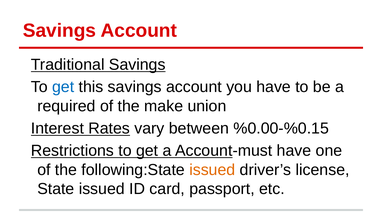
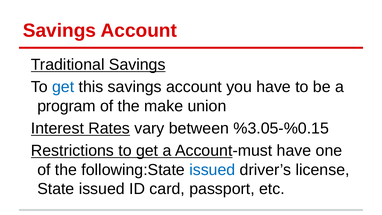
required: required -> program (66, 106)
%0.00-%0.15: %0.00-%0.15 -> %3.05-%0.15 (281, 128)
issued colour: orange -> blue (212, 170)
